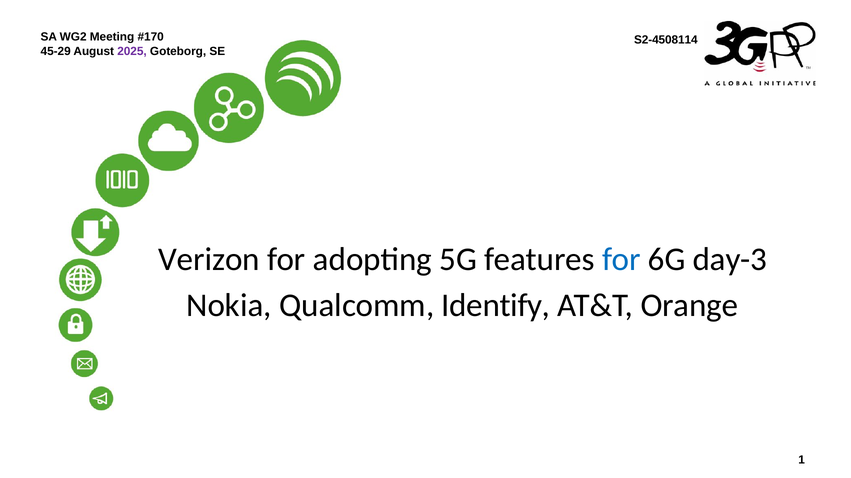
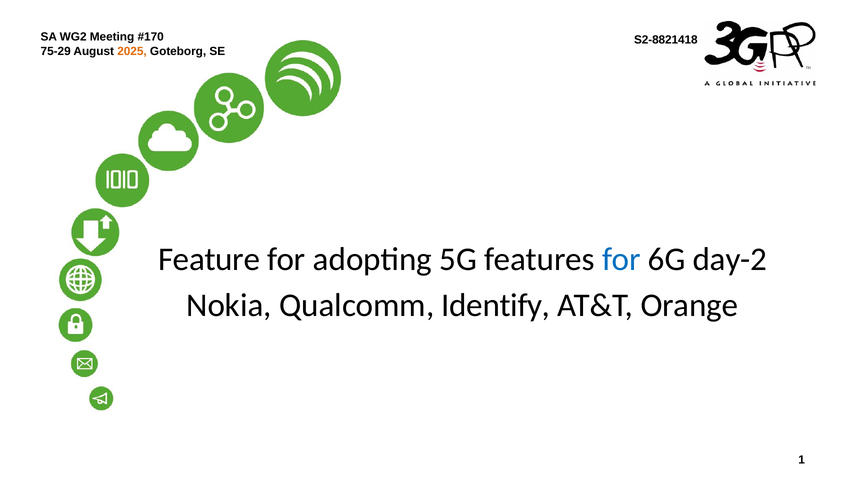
S2-4508114: S2-4508114 -> S2-8821418 (666, 40)
45-29: 45-29 -> 75-29 (56, 51)
2025 colour: purple -> orange (132, 51)
Verizon: Verizon -> Feature (209, 260)
day-3: day-3 -> day-2 (730, 260)
